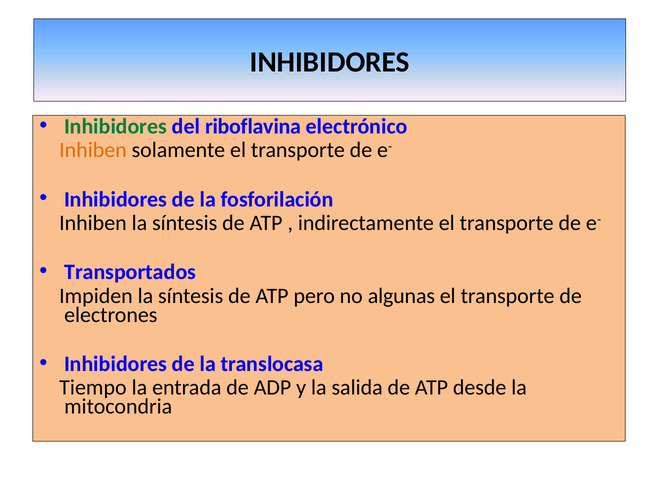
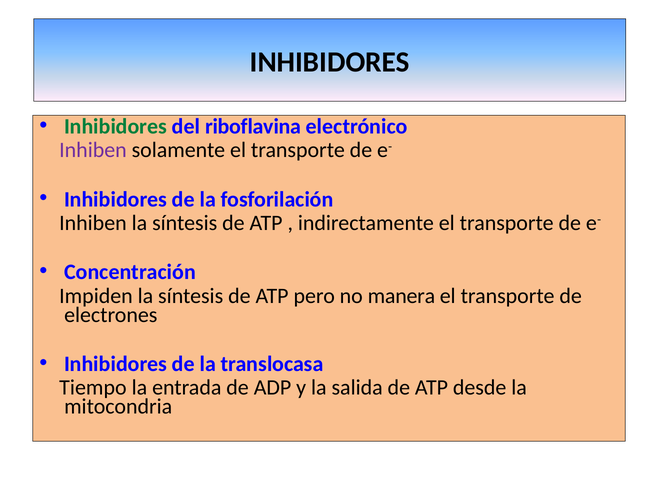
Inhiben colour: orange -> purple (93, 150)
Transportados: Transportados -> Concentración (130, 272)
algunas: algunas -> manera (401, 296)
